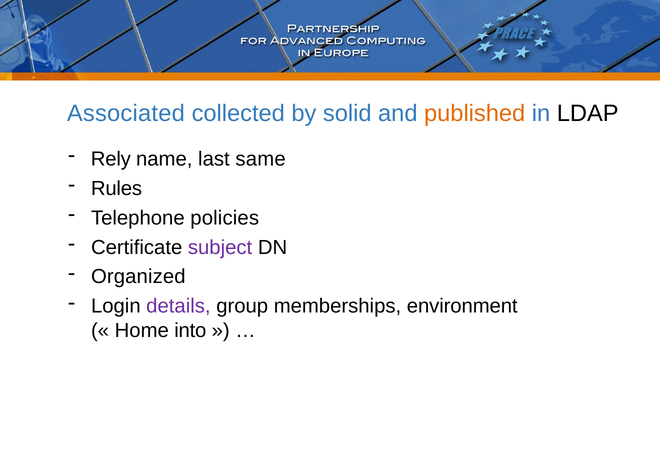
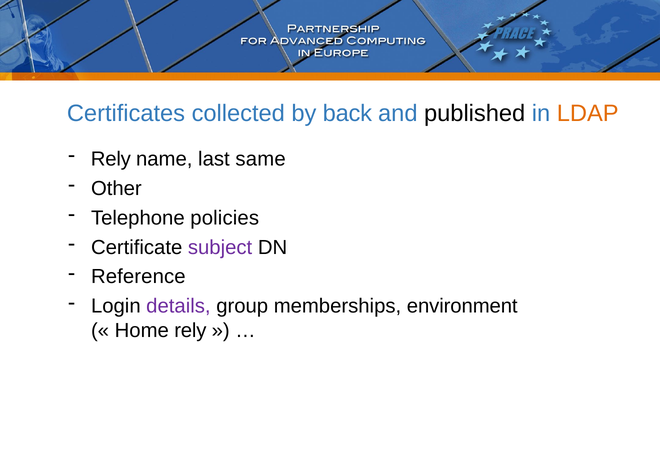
Associated: Associated -> Certificates (126, 114)
solid: solid -> back (347, 114)
published colour: orange -> black (475, 114)
LDAP colour: black -> orange (588, 114)
Rules: Rules -> Other (116, 188)
Organized: Organized -> Reference (138, 277)
Home into: into -> rely (190, 330)
